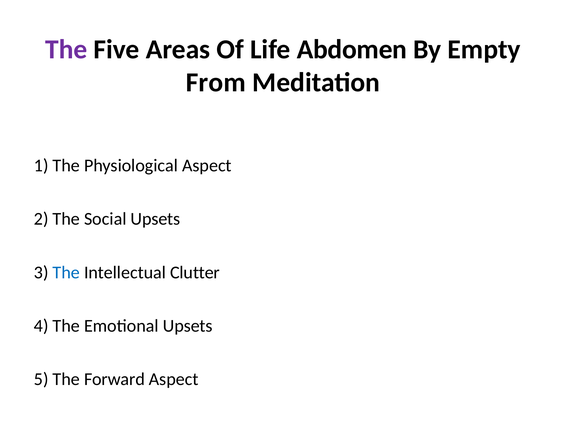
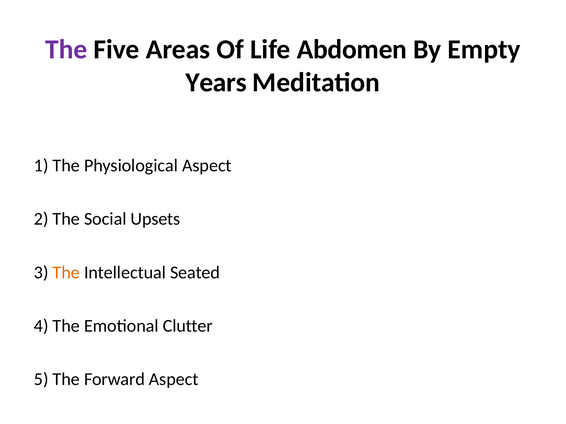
From: From -> Years (216, 83)
The colour: blue -> orange (66, 273)
Clutter: Clutter -> Seated (195, 273)
Emotional Upsets: Upsets -> Clutter (188, 326)
